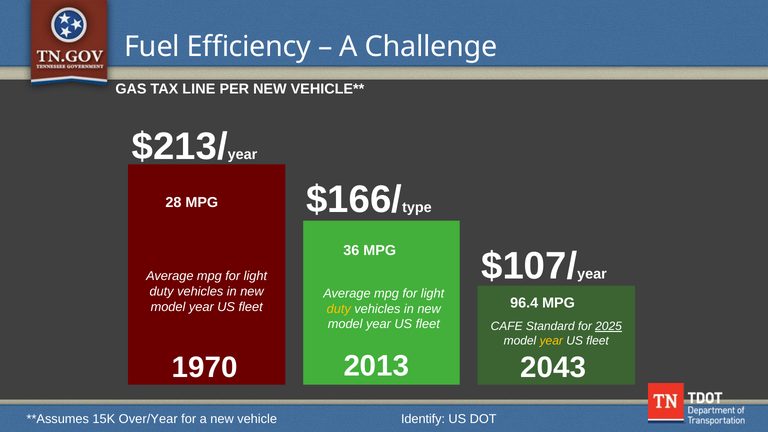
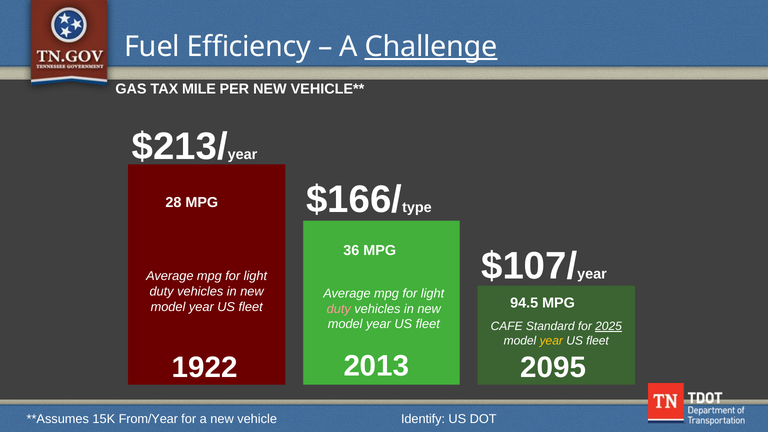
Challenge underline: none -> present (431, 47)
LINE: LINE -> MILE (199, 89)
96.4: 96.4 -> 94.5 (524, 303)
duty colour: yellow -> pink (339, 309)
1970: 1970 -> 1922 (205, 368)
2043: 2043 -> 2095 (553, 368)
Over/Year: Over/Year -> From/Year (148, 419)
